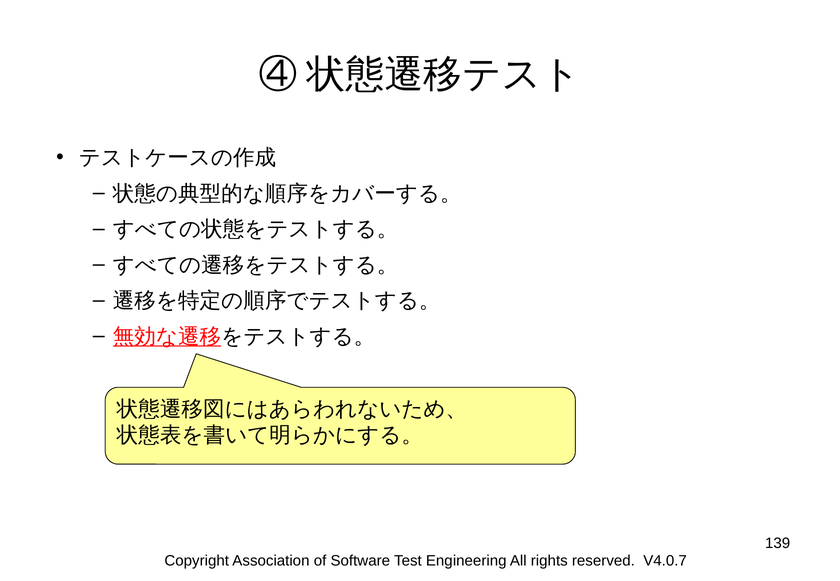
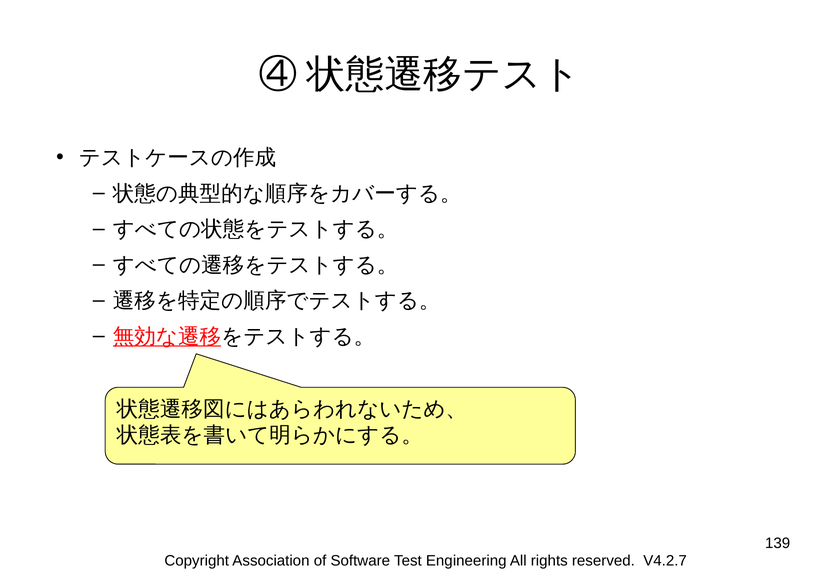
V4.0.7: V4.0.7 -> V4.2.7 (665, 561)
